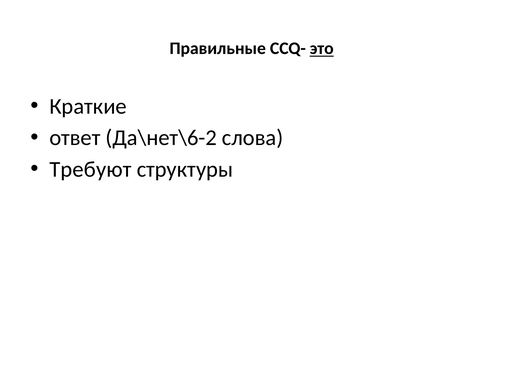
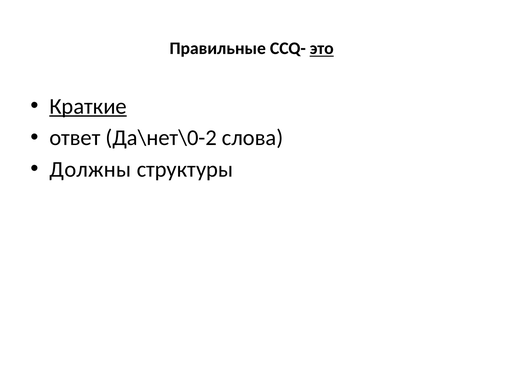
Краткие underline: none -> present (88, 106)
Да\нет\6-2: Да\нет\6-2 -> Да\нет\0-2 (161, 138)
Требуют: Требуют -> Должны (90, 169)
